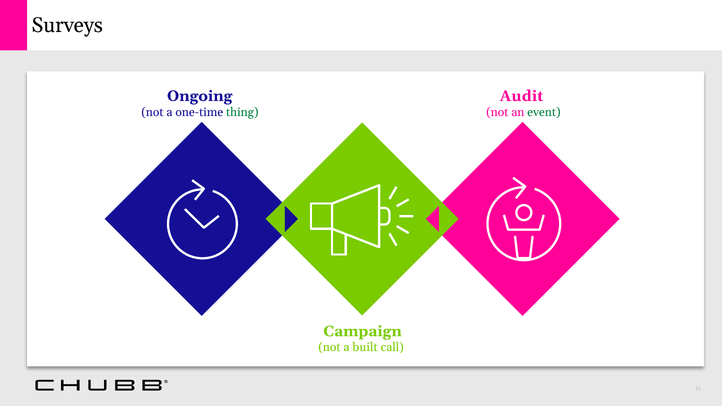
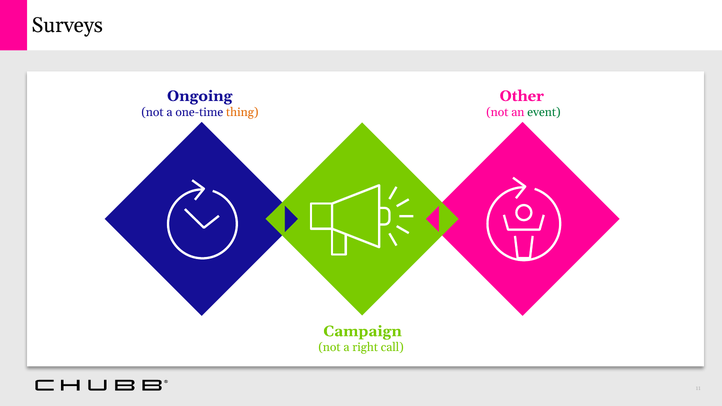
Audit: Audit -> Other (522, 96)
thing colour: green -> orange (242, 112)
built: built -> right (365, 347)
